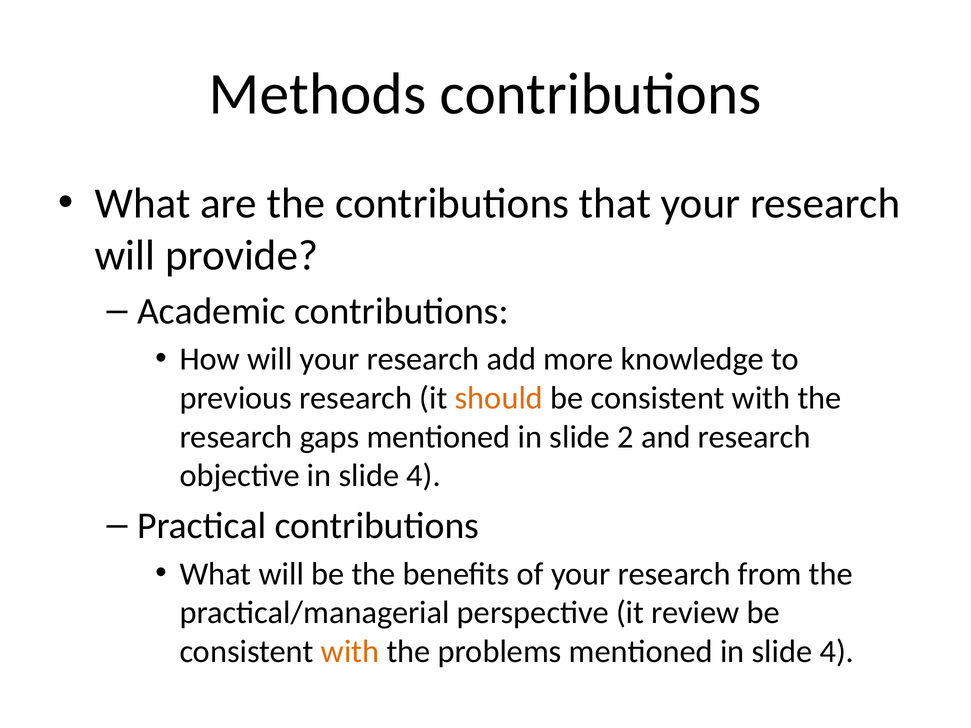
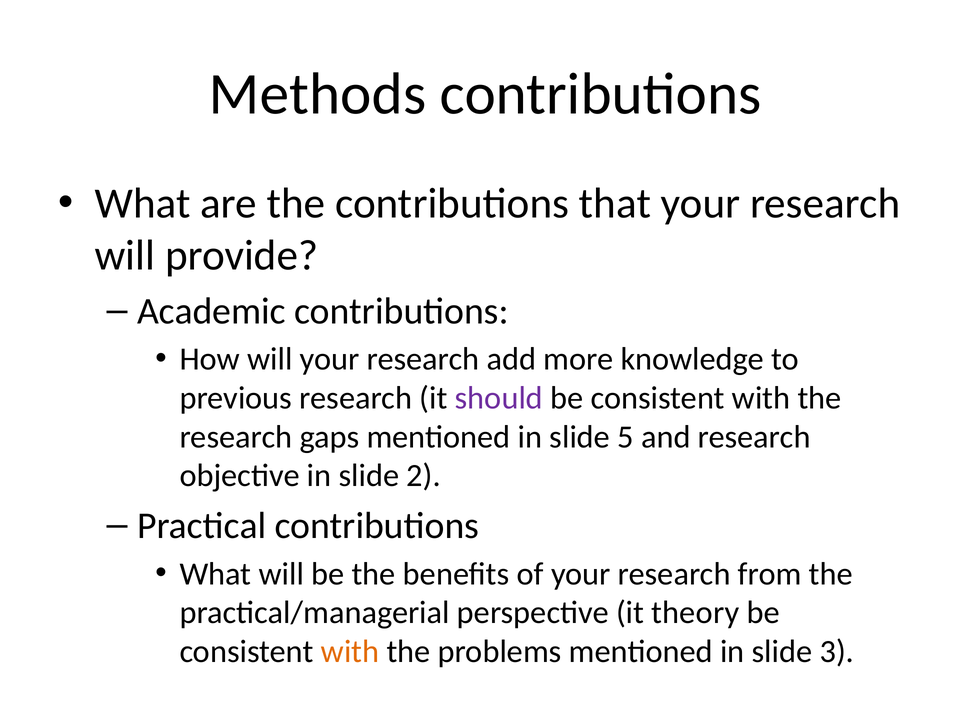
should colour: orange -> purple (499, 398)
2: 2 -> 5 (625, 437)
objective in slide 4: 4 -> 2 (424, 476)
review: review -> theory (695, 613)
mentioned in slide 4: 4 -> 3 (837, 652)
